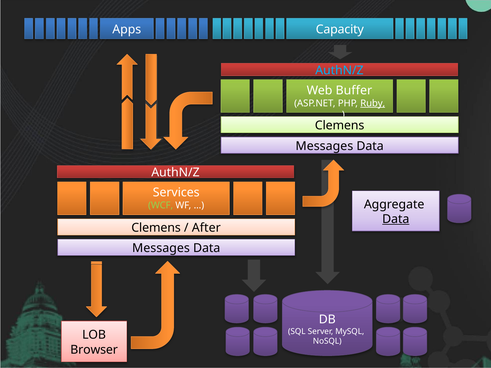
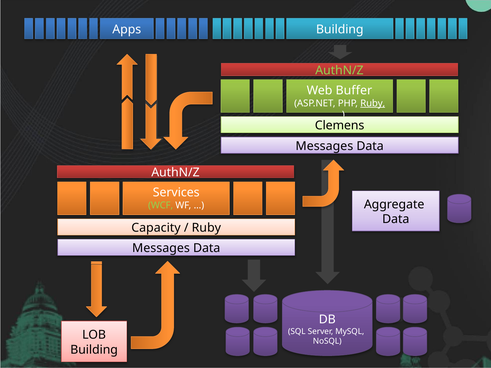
Capacity: Capacity -> Building (340, 29)
AuthN/Z colour: light blue -> light green (339, 70)
Data underline: present -> none (396, 219)
Clemens: Clemens -> Capacity (156, 228)
After: After -> Ruby (206, 228)
Browser: Browser -> Building (94, 350)
